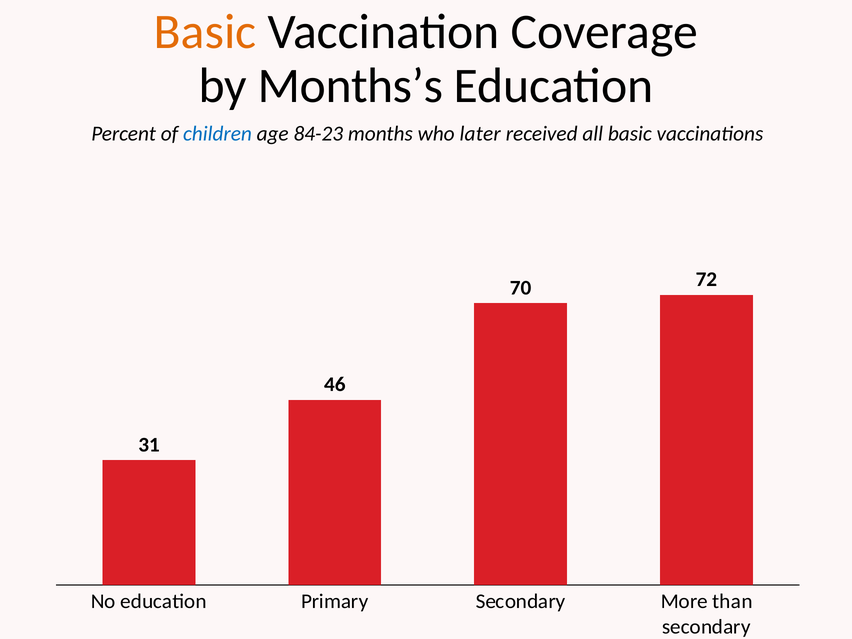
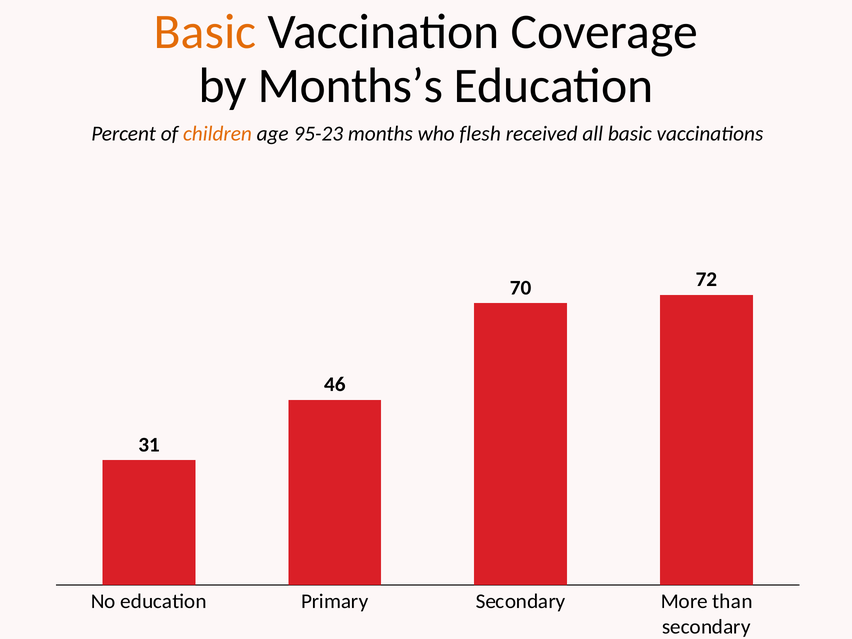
children colour: blue -> orange (217, 134)
84-23: 84-23 -> 95-23 (318, 134)
later: later -> flesh (480, 134)
